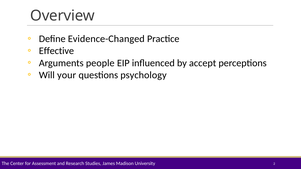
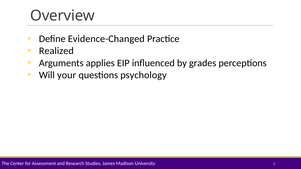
Effective: Effective -> Realized (56, 51)
people: people -> applies (100, 63)
accept: accept -> grades (203, 63)
